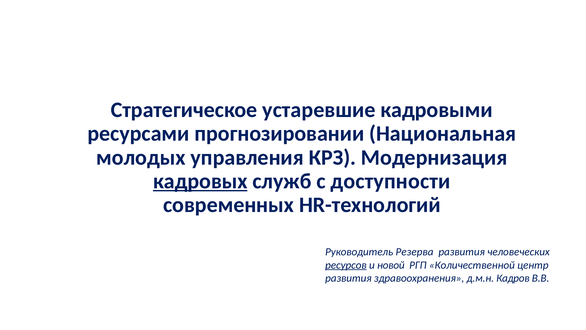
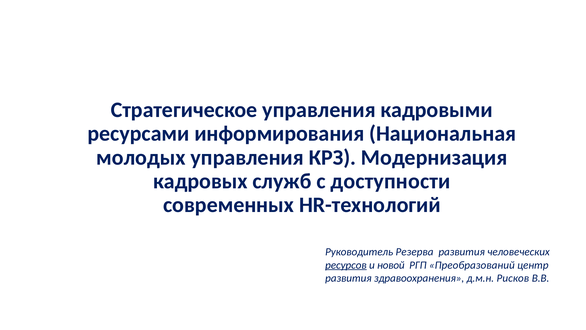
Стратегическое устаревшие: устаревшие -> управления (319, 110)
прогнозировании: прогнозировании -> информирования (279, 133)
кадровых underline: present -> none (200, 181)
Количественной: Количественной -> Преобразований (472, 265)
Кадров: Кадров -> Рисков (513, 278)
